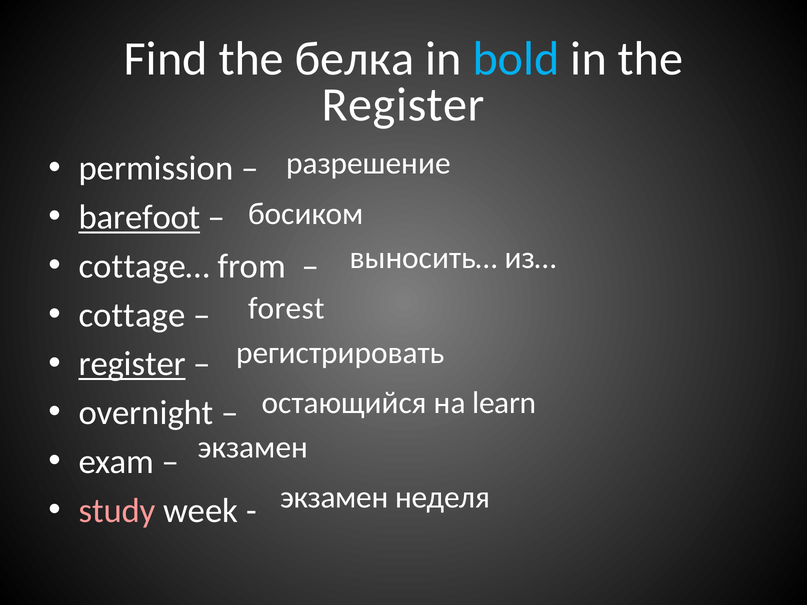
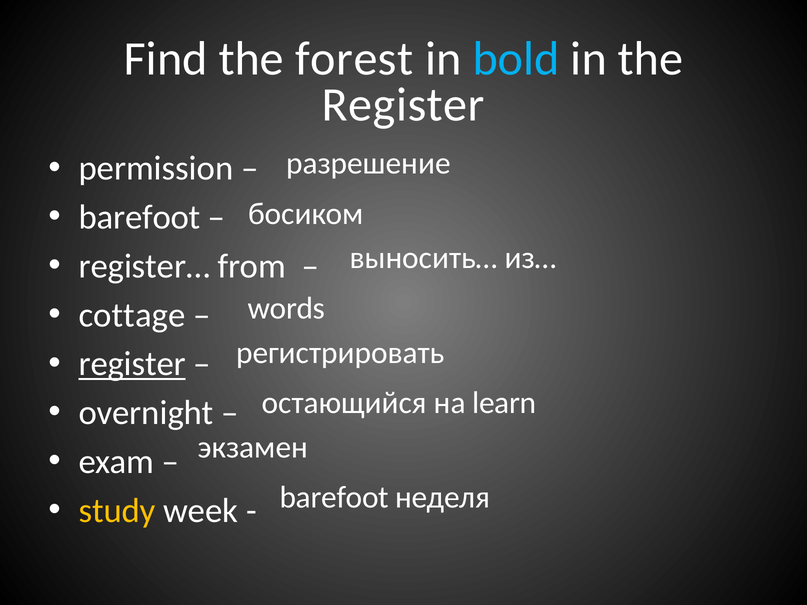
белка: белка -> forest (354, 59)
barefoot underline: present -> none (140, 217)
cottage…: cottage… -> register… (144, 266)
forest: forest -> words (287, 309)
экзамен: экзамен -> barefoot (334, 498)
study colour: pink -> yellow (117, 511)
